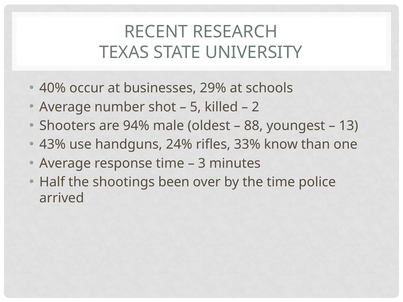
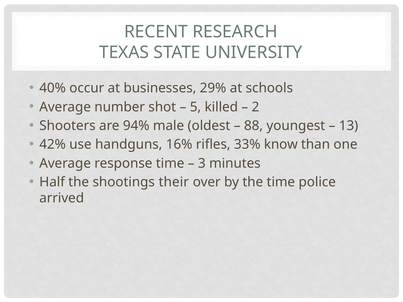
43%: 43% -> 42% (53, 145)
24%: 24% -> 16% (179, 145)
been: been -> their (174, 182)
